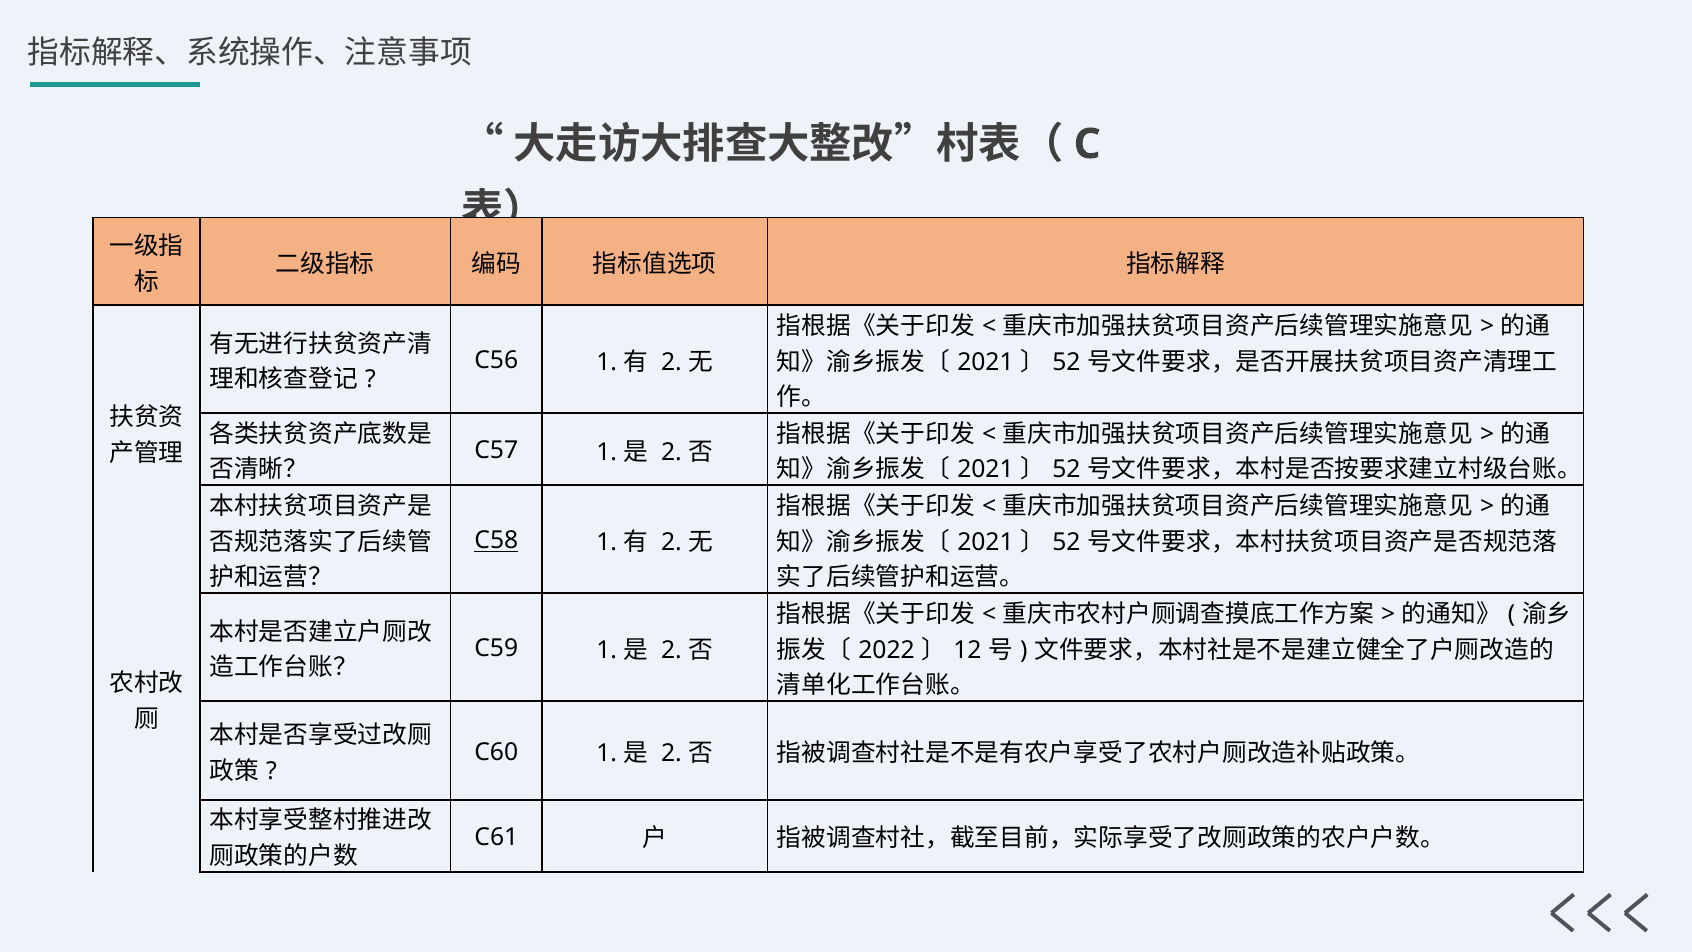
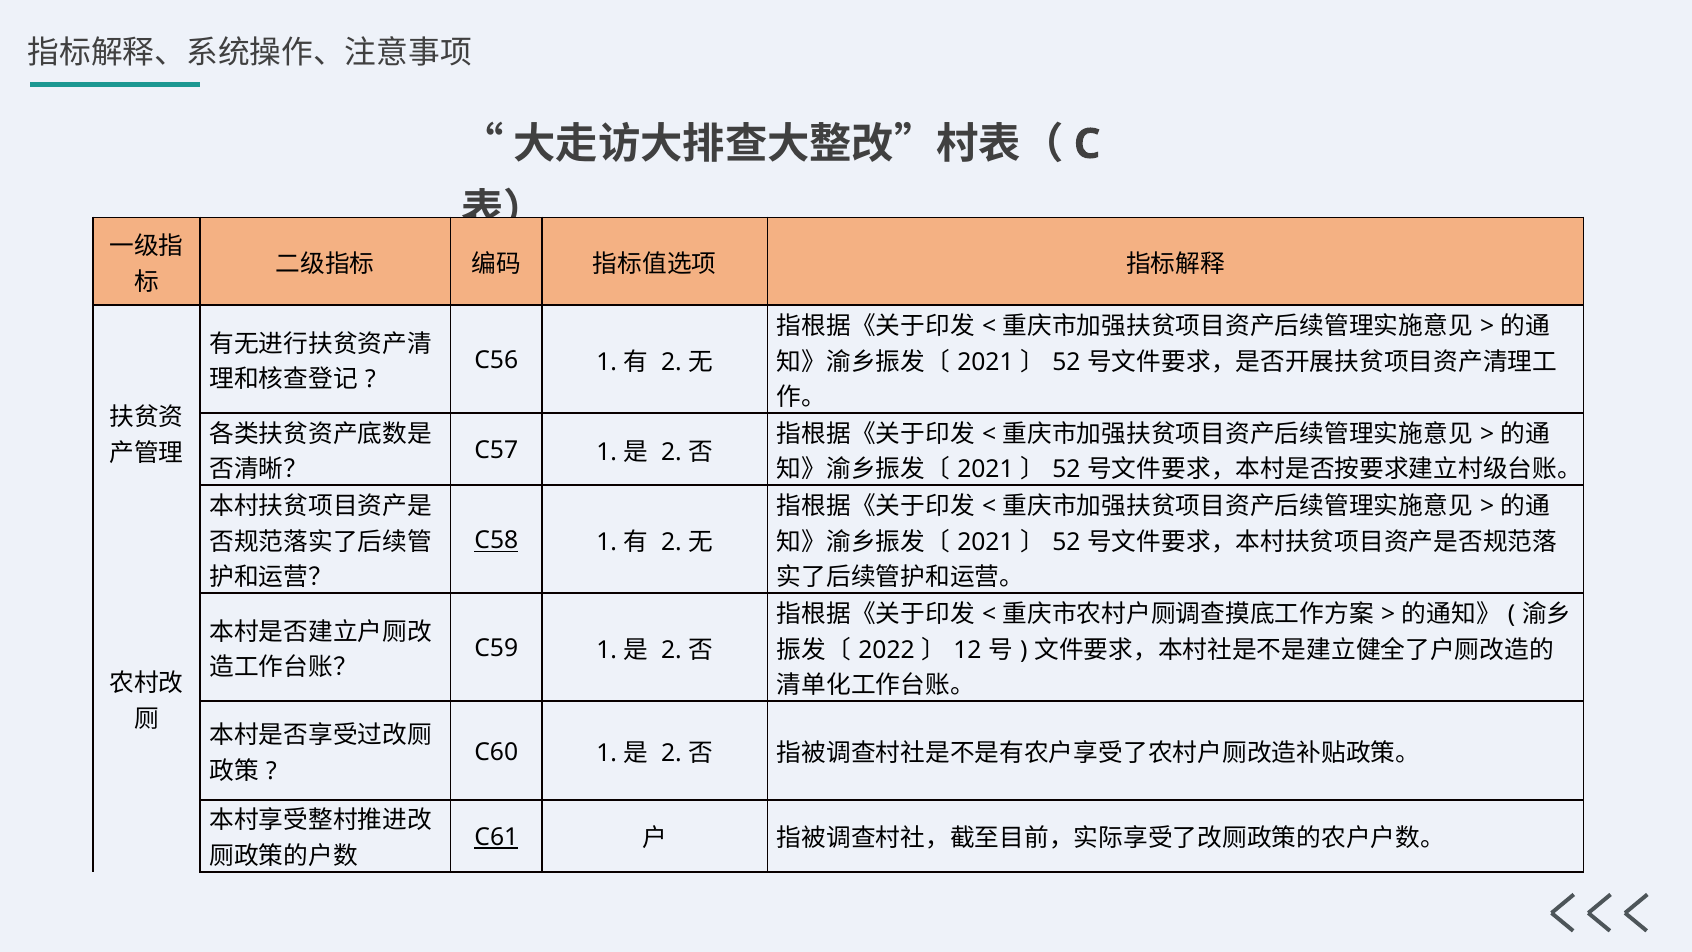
C61 underline: none -> present (496, 837)
